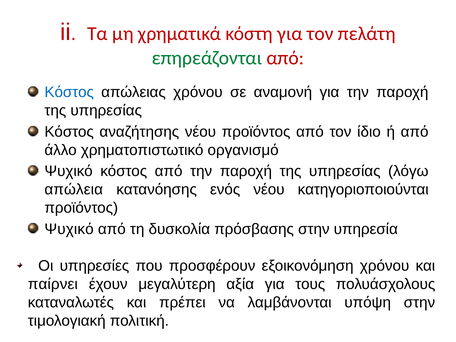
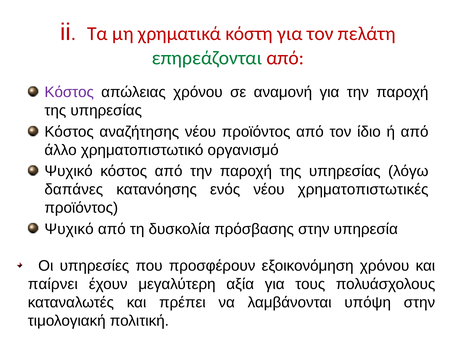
Κόστος colour: blue -> purple (69, 92)
απώλεια: απώλεια -> δαπάνες (74, 190)
κατηγοριοποιούνται: κατηγοριοποιούνται -> χρηματοπιστωτικές (363, 190)
